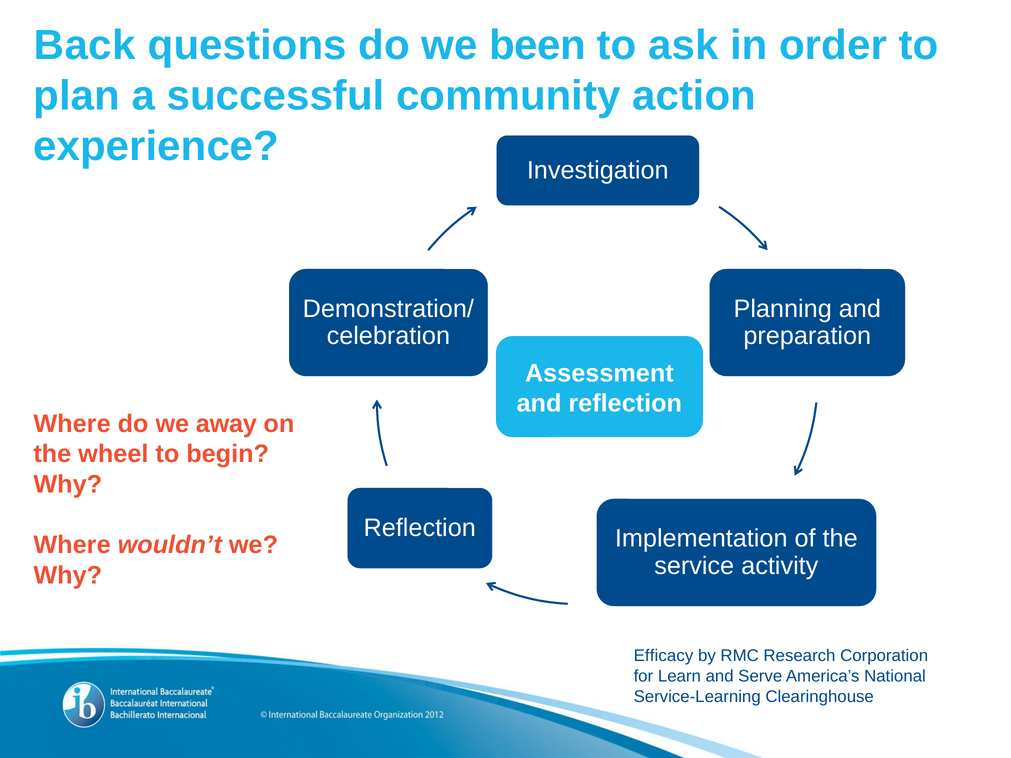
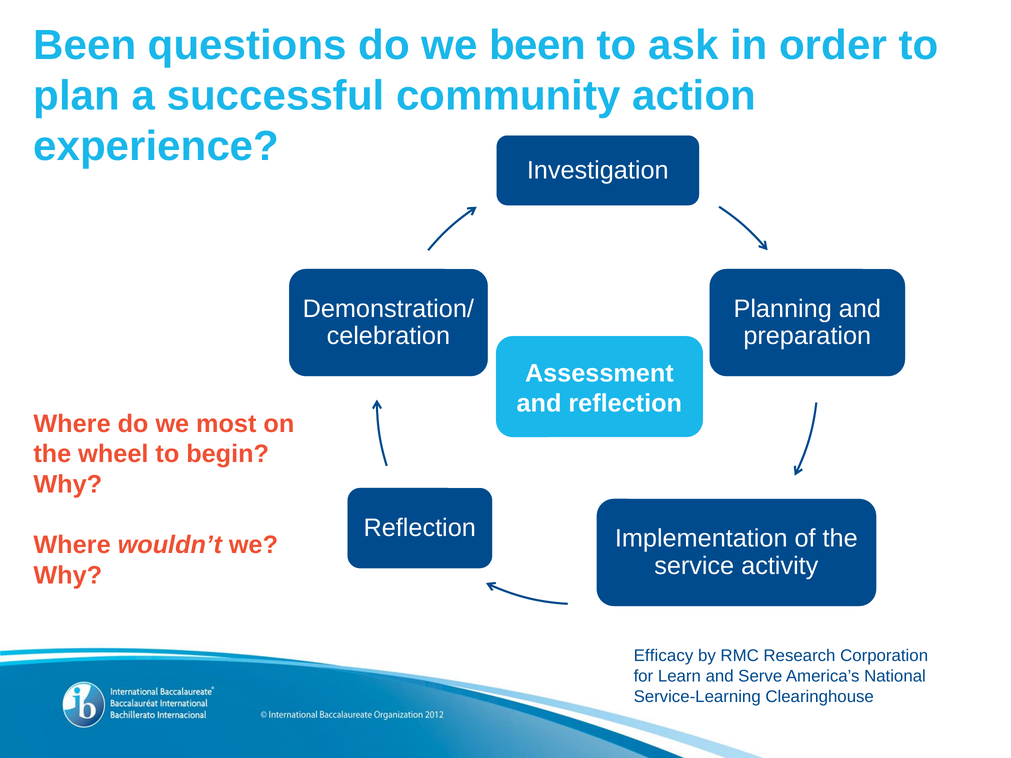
Back: Back -> Been (85, 45)
away: away -> most (226, 424)
